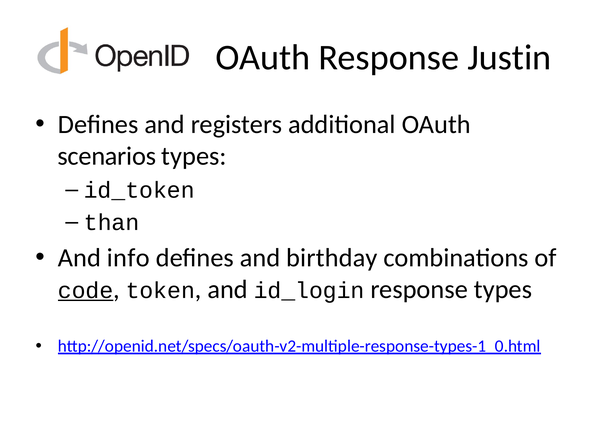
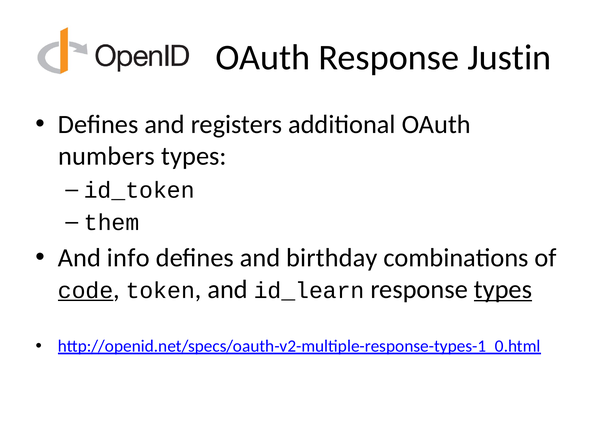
scenarios: scenarios -> numbers (107, 156)
than: than -> them (112, 223)
id_login: id_login -> id_learn (309, 291)
types underline: none -> present (503, 290)
